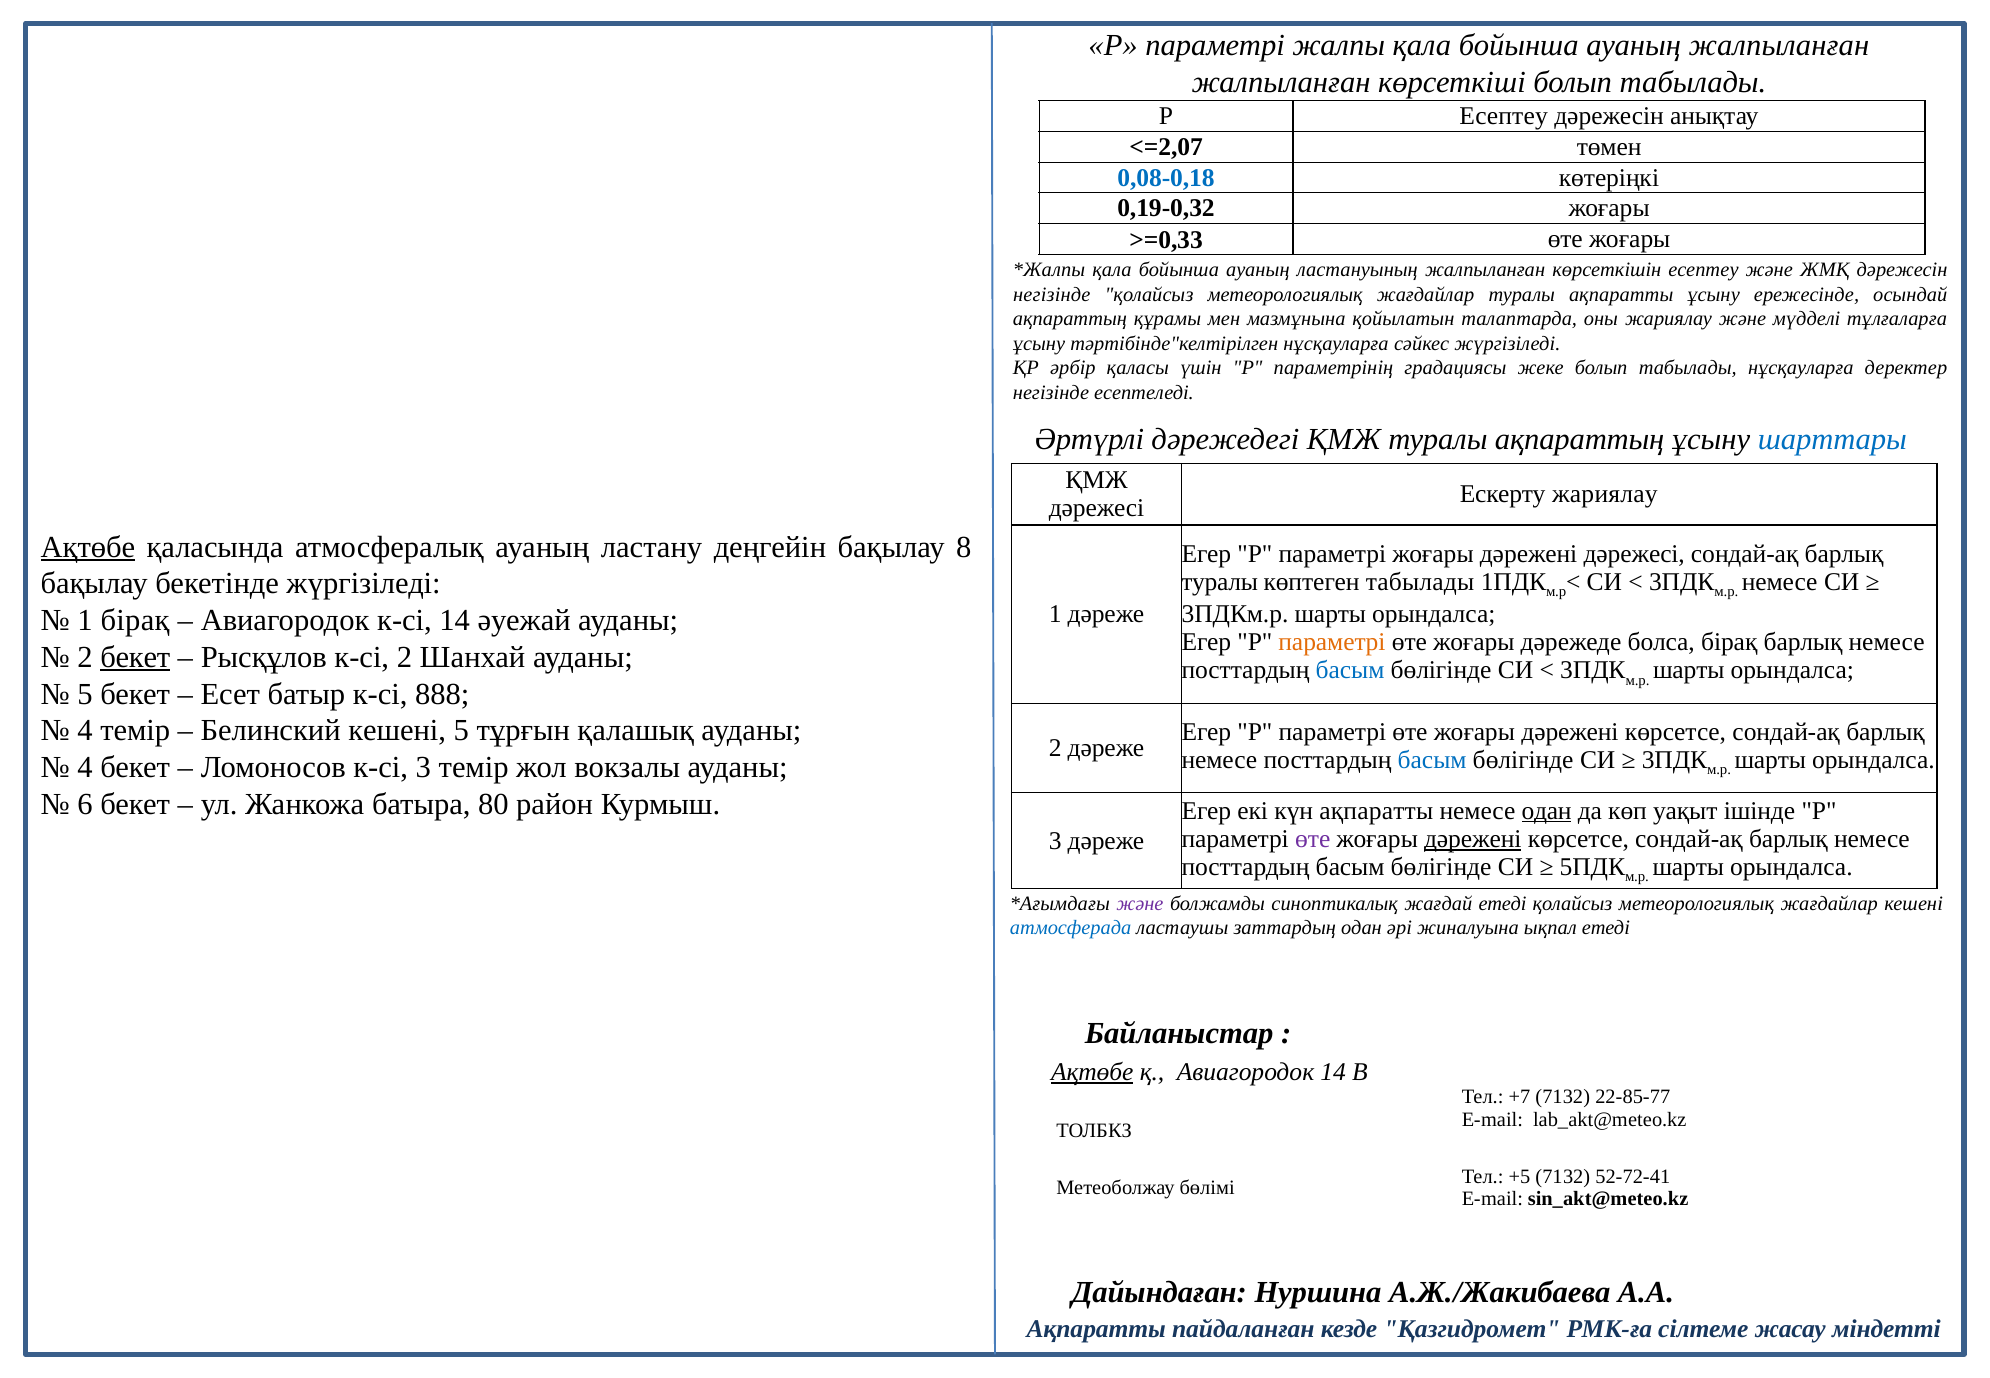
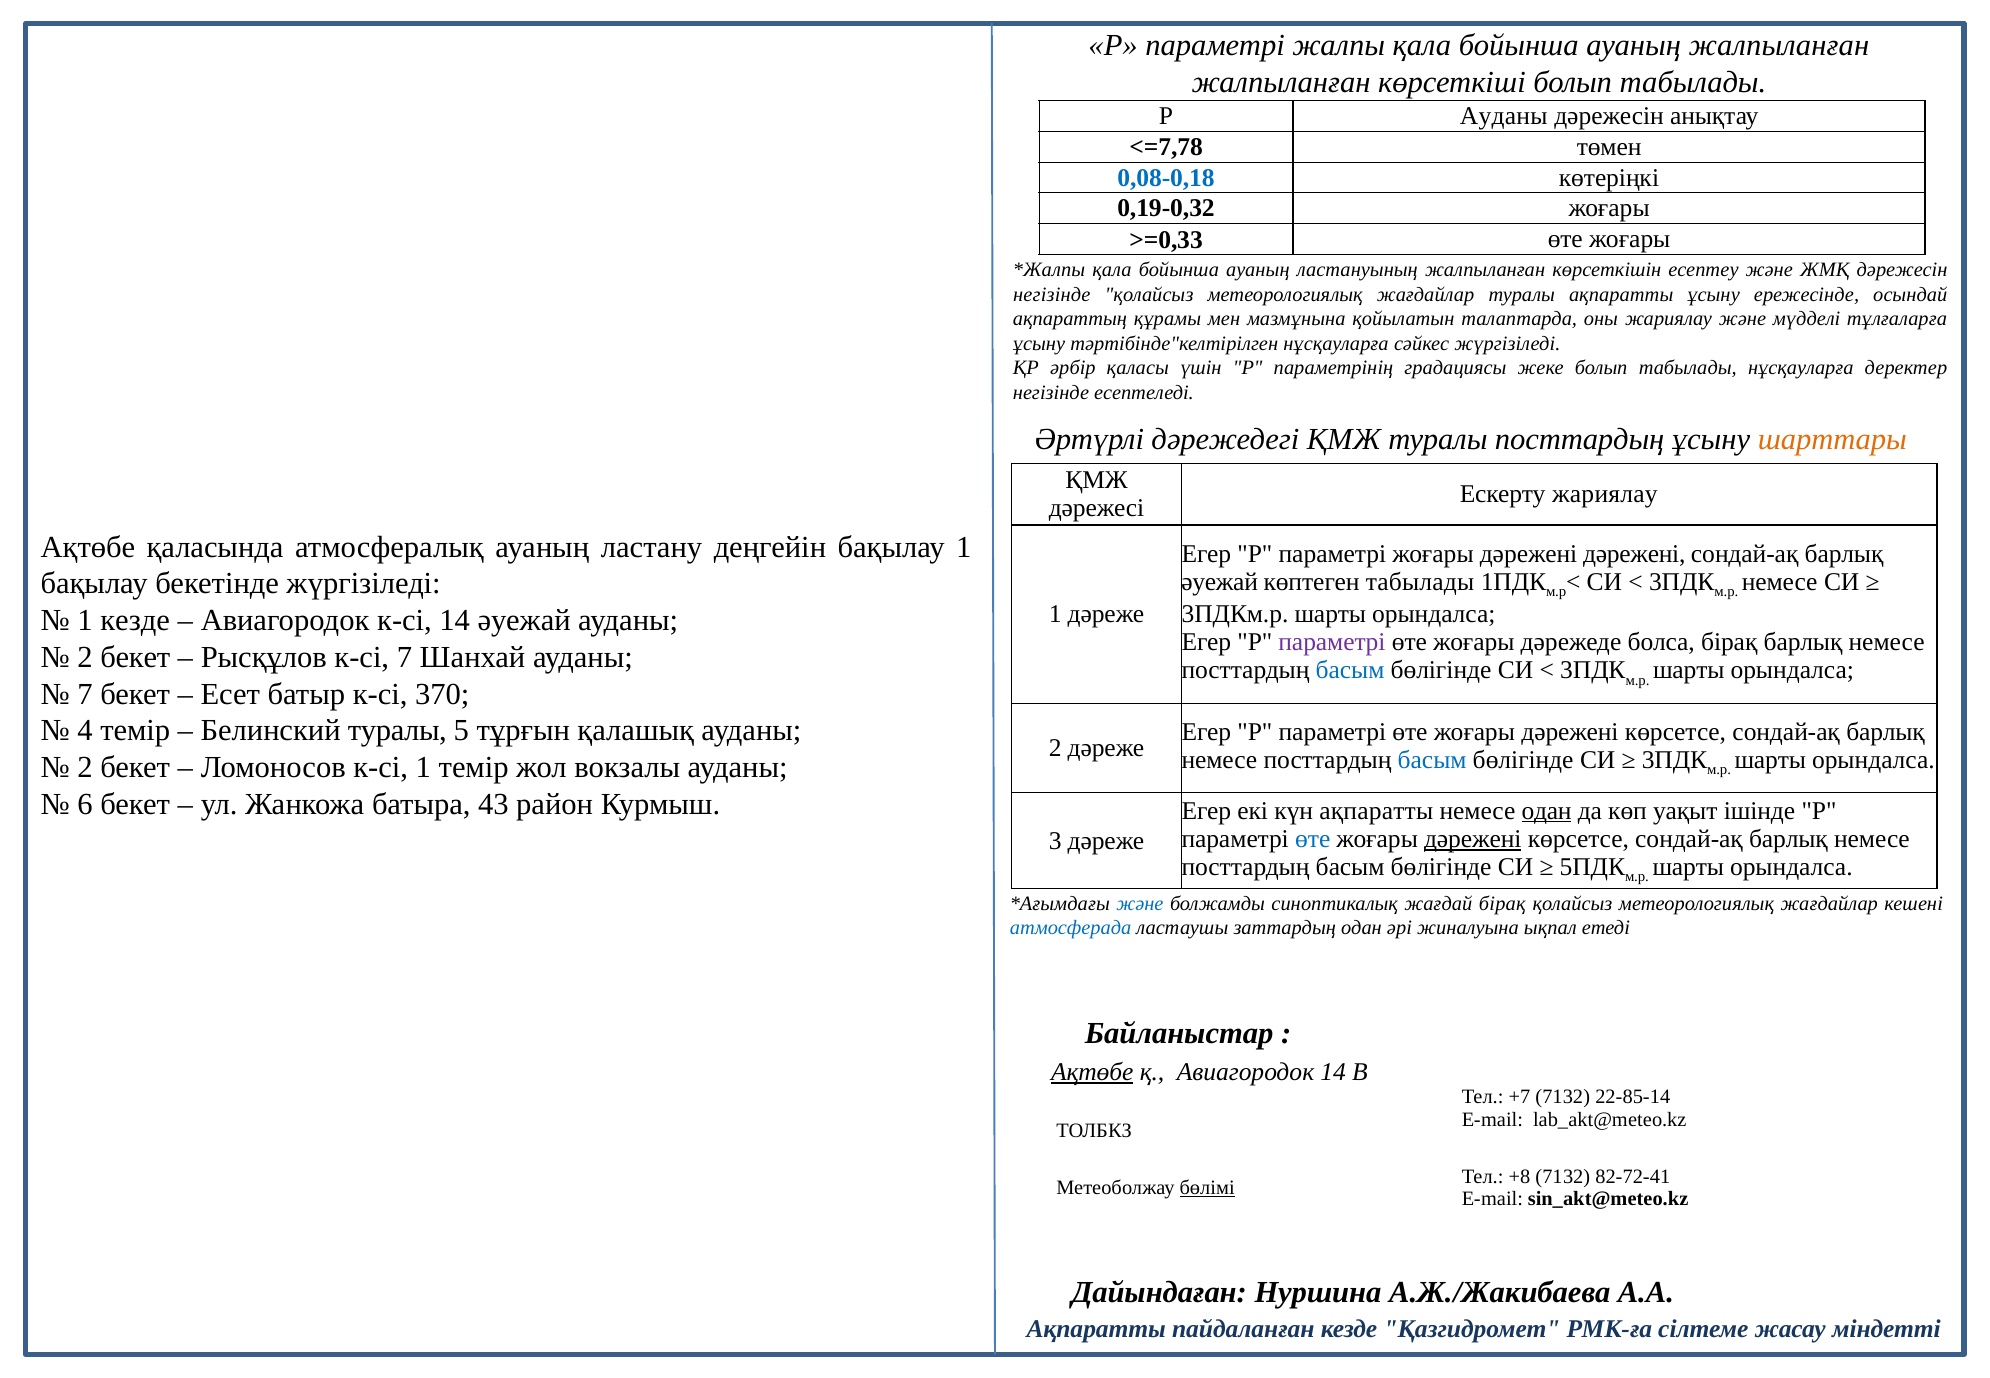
Р Есептеу: Есептеу -> Ауданы (1504, 116)
<=2,07: <=2,07 -> <=7,78 (1166, 147)
туралы ақпараттың: ақпараттың -> посттардың (1580, 439)
шарттары colour: blue -> orange (1832, 439)
Ақтөбе underline: present -> none (88, 547)
бақылау 8: 8 -> 1 (964, 547)
дәрежені дәрежесі: дәрежесі -> дәрежені (1634, 554)
туралы: туралы -> әуежай (1220, 582)
1 бірақ: бірақ -> кезде (135, 620)
параметрі colour: orange -> purple (1332, 642)
бекет underline: present -> none (135, 657)
к-сі 2: 2 -> 7 (404, 657)
5: 5 -> 7 (85, 694)
888: 888 -> 370 (442, 694)
Белинский кешені: кешені -> туралы (397, 731)
4: 4 -> 2 (85, 767)
к-сі 3: 3 -> 1 (423, 767)
80: 80 -> 43 (493, 804)
өте colour: purple -> blue (1313, 839)
және colour: purple -> blue (1140, 903)
жағдай етеді: етеді -> бірақ (1502, 903)
22-85-77: 22-85-77 -> 22-85-14 (1633, 1097)
+5: +5 -> +8 (1519, 1176)
52-72-41: 52-72-41 -> 82-72-41 (1633, 1176)
бөлімі underline: none -> present (1207, 1188)
